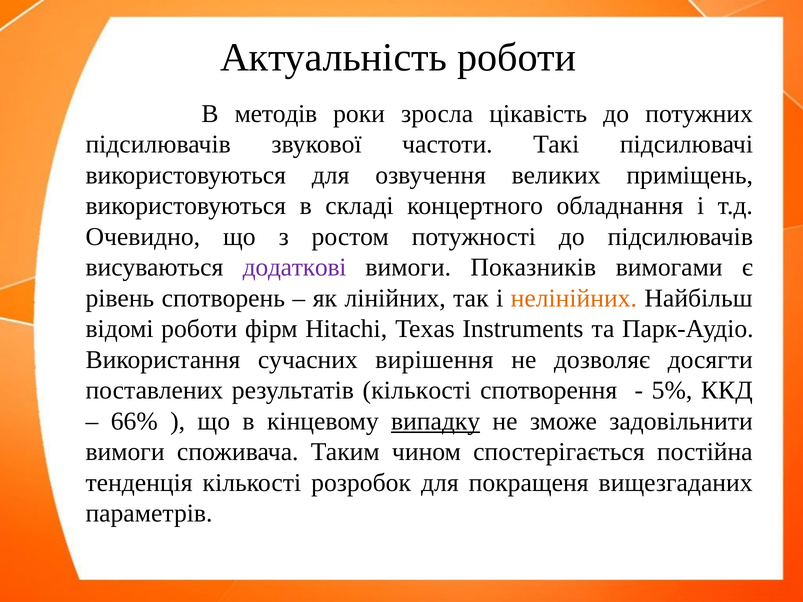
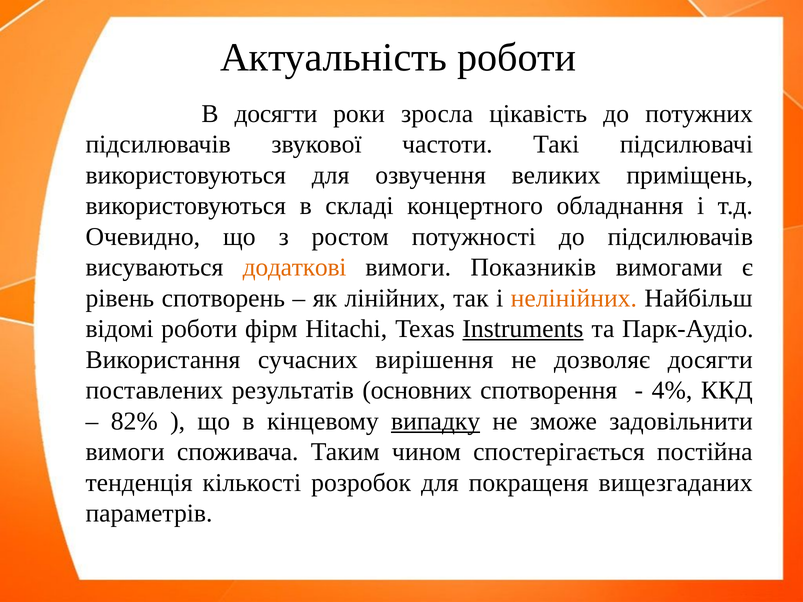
В методів: методів -> досягти (276, 114)
додаткові colour: purple -> orange (295, 267)
Instruments underline: none -> present (523, 329)
результатів кількості: кількості -> основних (417, 390)
5%: 5% -> 4% (672, 390)
66%: 66% -> 82% (134, 421)
